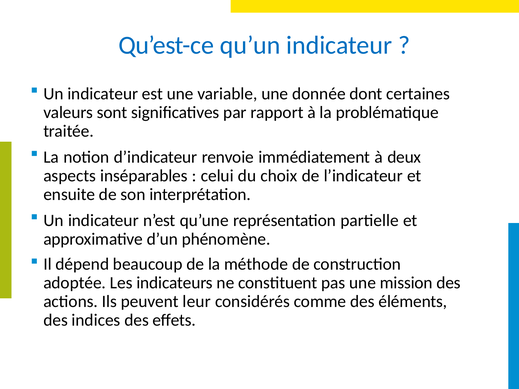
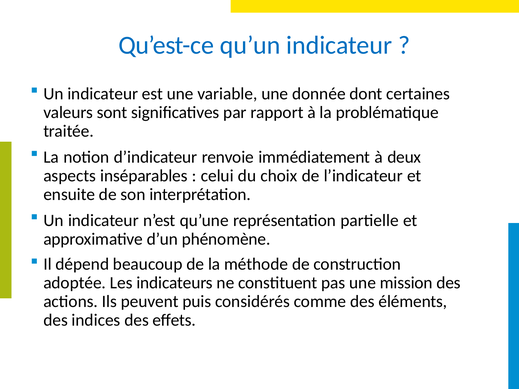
leur: leur -> puis (197, 302)
